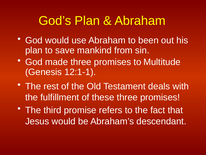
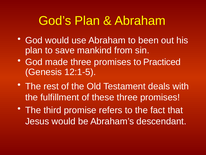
Multitude: Multitude -> Practiced (162, 62)
12:1-1: 12:1-1 -> 12:1-5 (80, 72)
